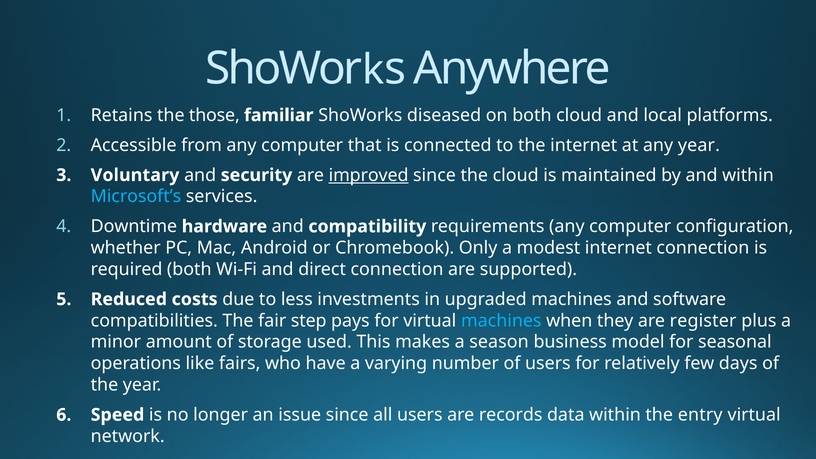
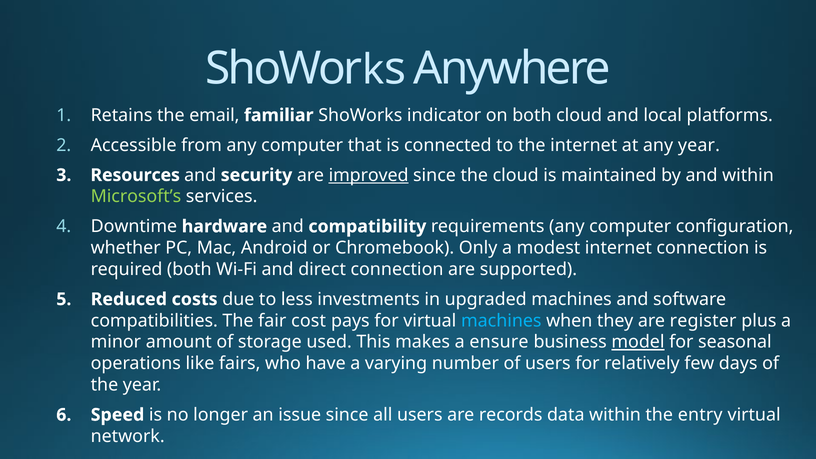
those: those -> email (214, 115)
diseased: diseased -> indicator (444, 115)
Voluntary: Voluntary -> Resources (135, 175)
Microsoft’s colour: light blue -> light green (136, 197)
step: step -> cost (309, 321)
season: season -> ensure (499, 342)
model underline: none -> present (638, 342)
